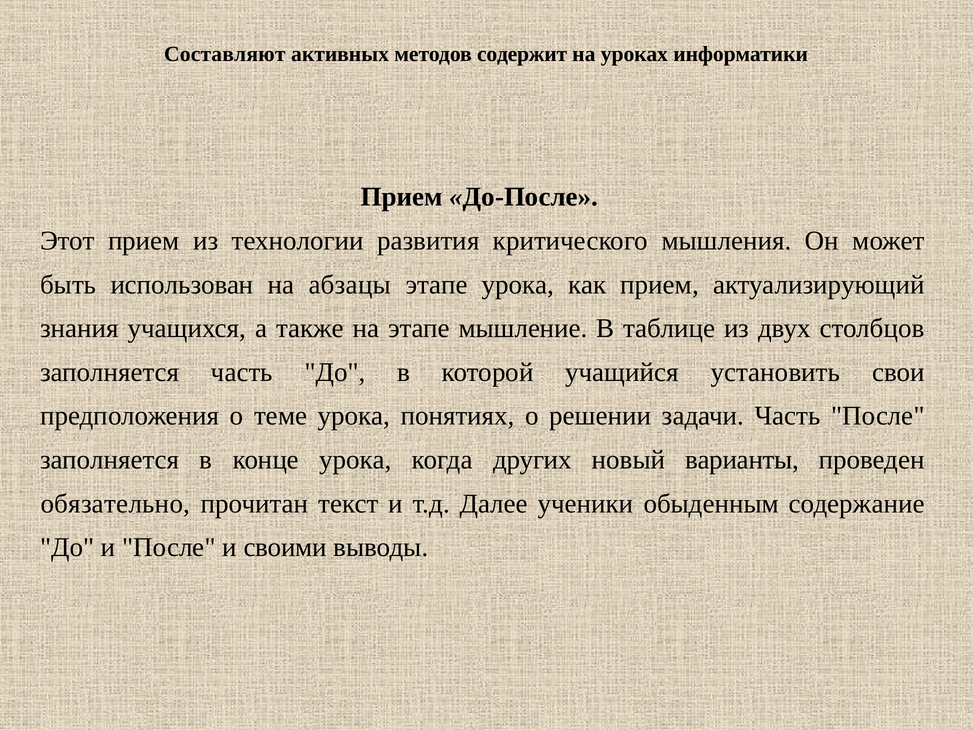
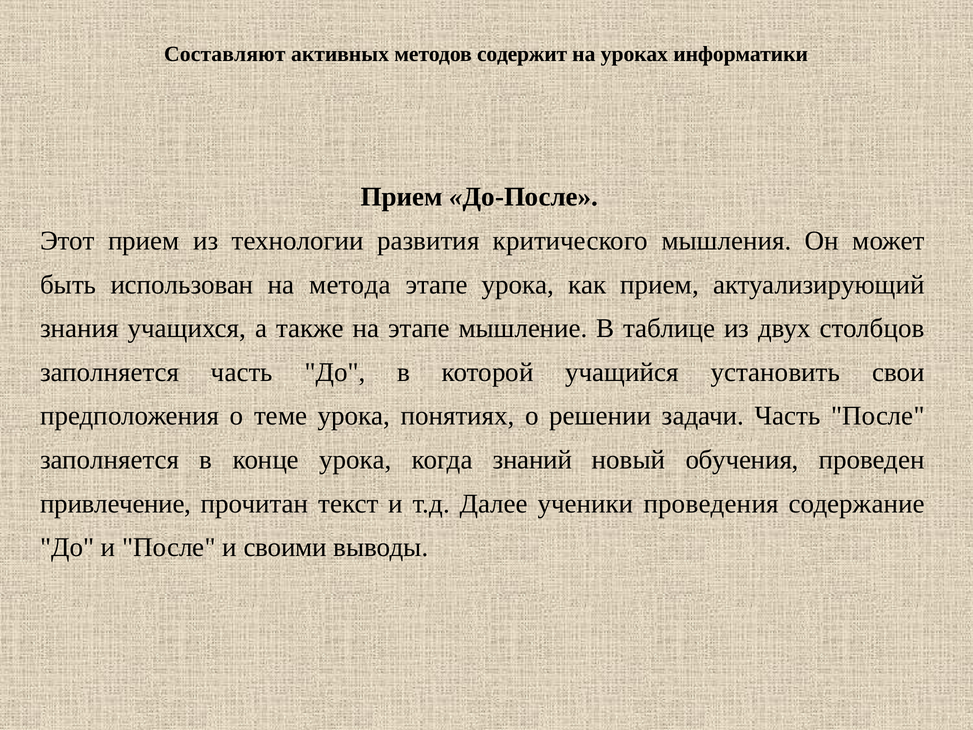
абзацы: абзацы -> метода (350, 285)
других: других -> знаний (532, 460)
варианты: варианты -> обучения (742, 460)
обязательно: обязательно -> привлечение (116, 503)
обыденным: обыденным -> проведения (711, 503)
